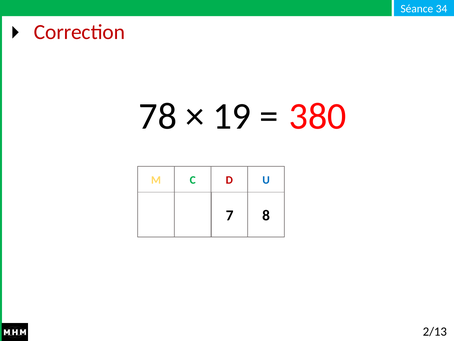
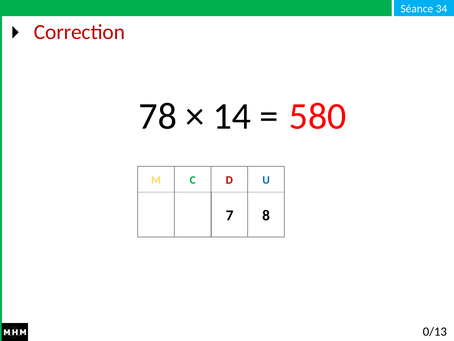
19: 19 -> 14 (232, 116)
380: 380 -> 580 (318, 116)
2/13: 2/13 -> 0/13 (435, 331)
